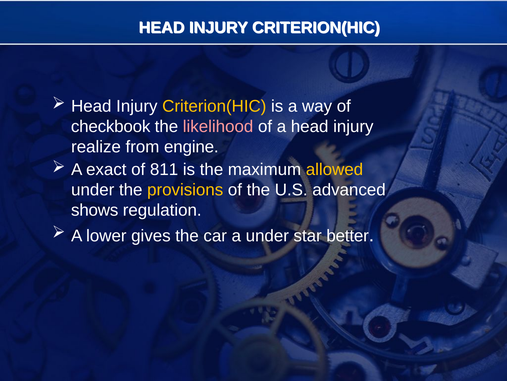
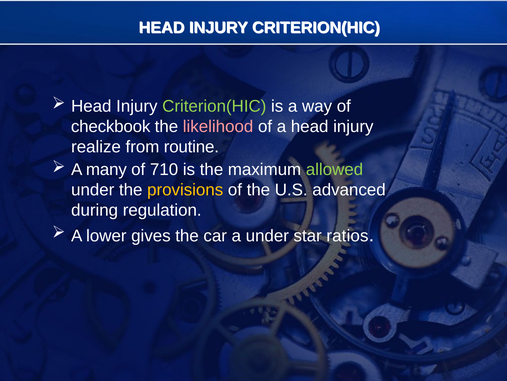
Criterion(HIC colour: yellow -> light green (214, 106)
engine: engine -> routine (191, 147)
exact: exact -> many (106, 169)
811: 811 -> 710 (164, 169)
allowed colour: yellow -> light green (334, 169)
shows: shows -> during (95, 210)
better: better -> ratios (347, 236)
